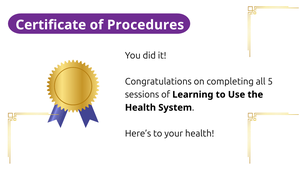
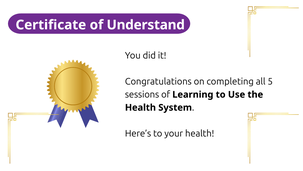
Procedures: Procedures -> Understand (146, 25)
